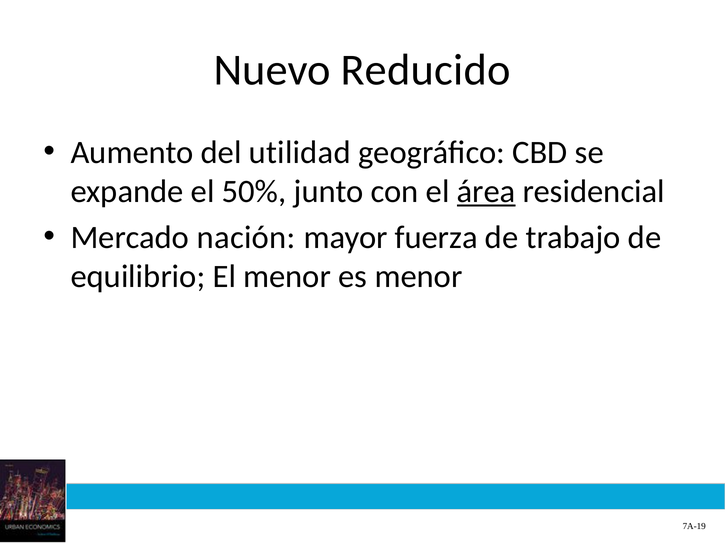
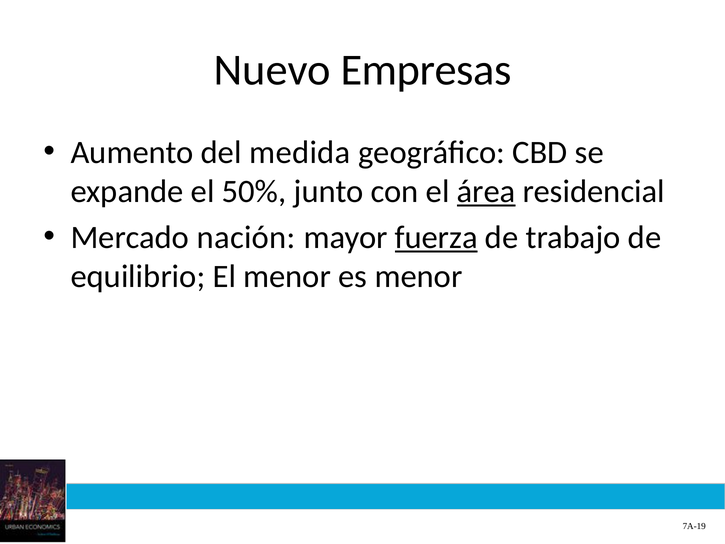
Reducido: Reducido -> Empresas (426, 70)
utilidad: utilidad -> medida (300, 152)
fuerza underline: none -> present (436, 237)
